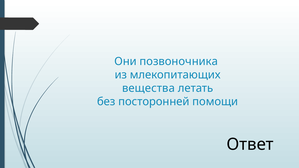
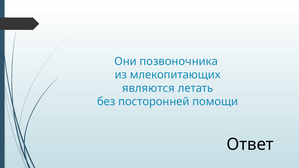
вещества: вещества -> являются (148, 88)
